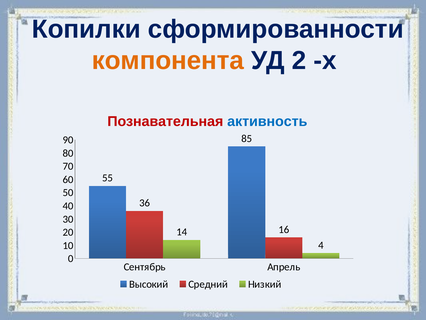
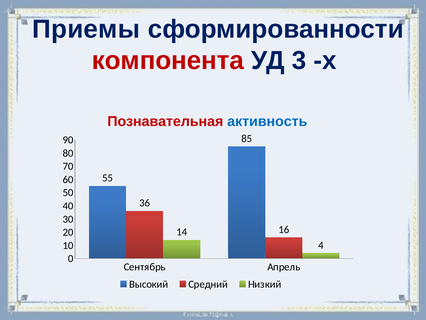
Копилки: Копилки -> Приемы (86, 29)
компонента colour: orange -> red (168, 60)
2: 2 -> 3 (299, 60)
